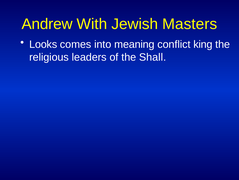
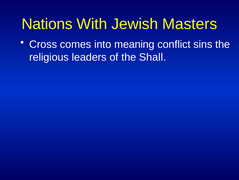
Andrew: Andrew -> Nations (47, 24)
Looks: Looks -> Cross (43, 44)
king: king -> sins (203, 44)
